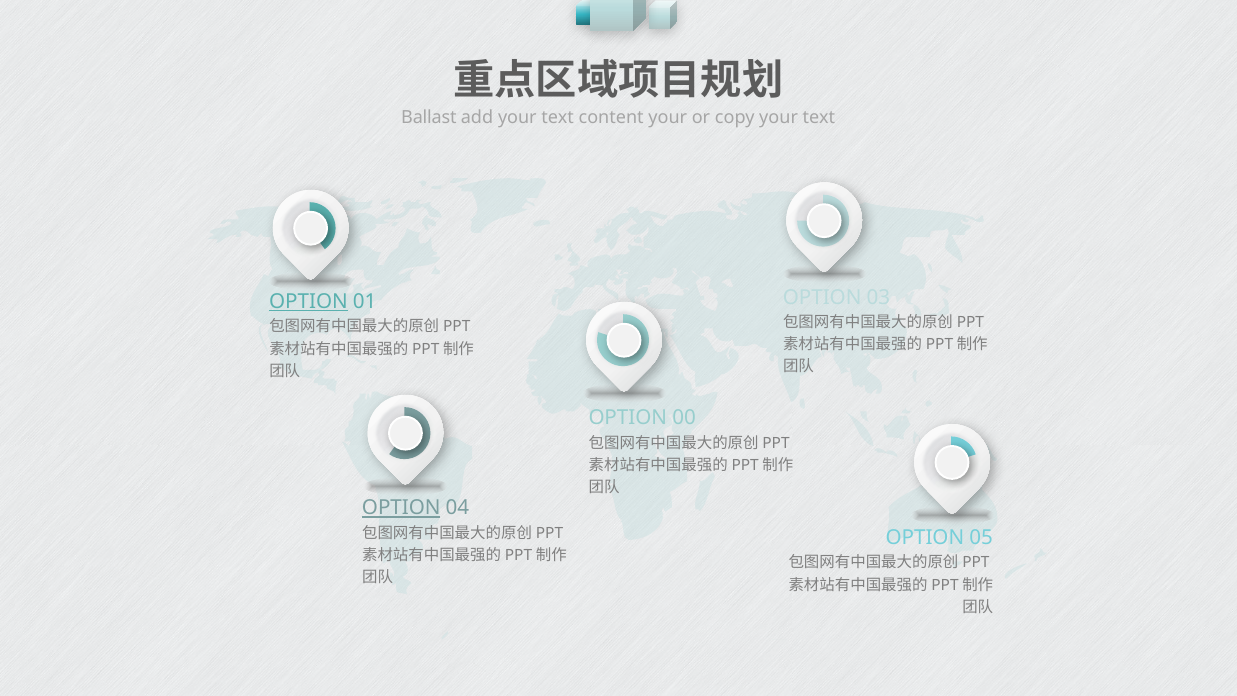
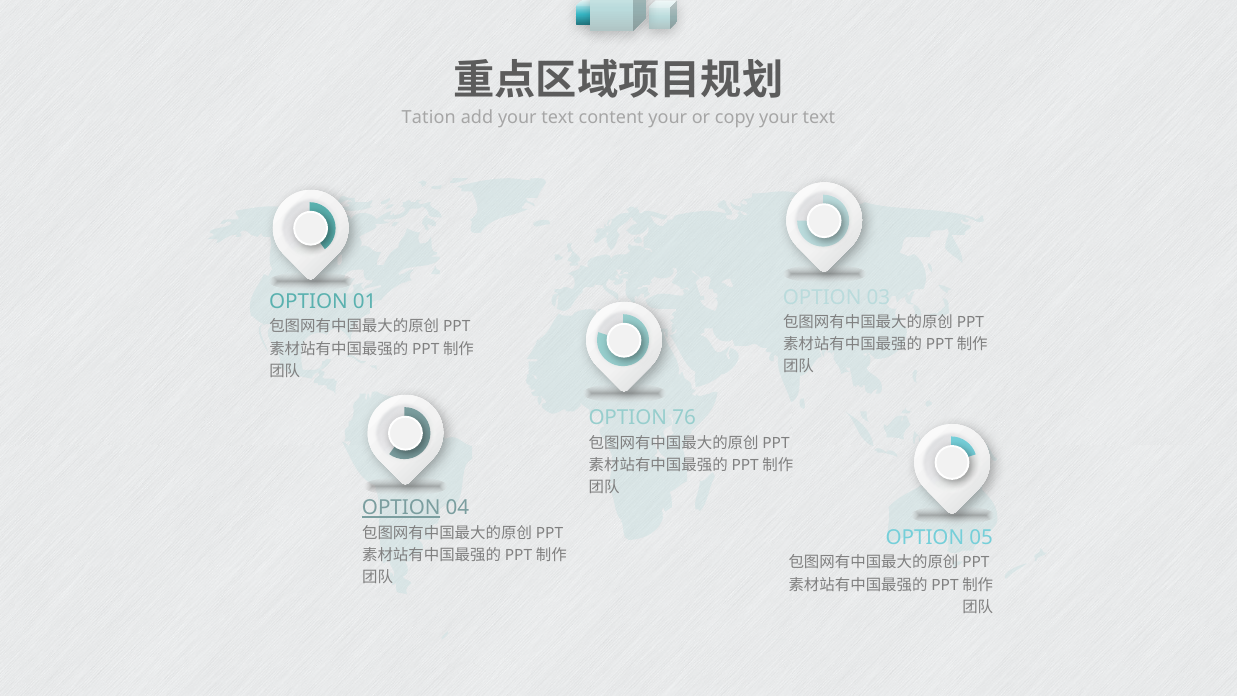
Ballast: Ballast -> Tation (429, 117)
OPTION underline: present -> none (308, 302)
00: 00 -> 76 (684, 418)
